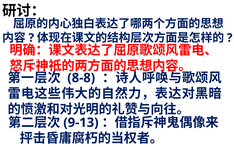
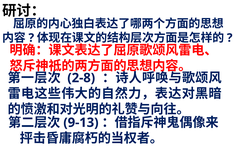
8-8: 8-8 -> 2-8 (81, 77)
